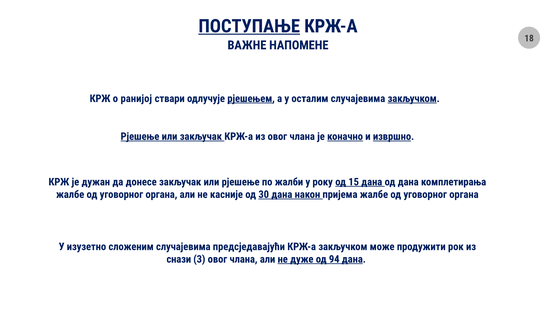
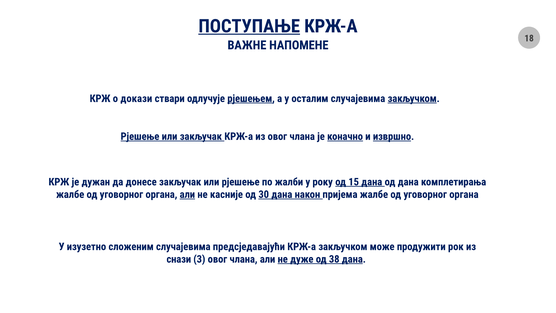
ранијој: ранијој -> докази (136, 98)
али underline: none -> present (187, 194)
94: 94 -> 38 (334, 259)
